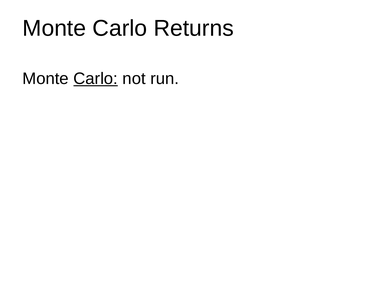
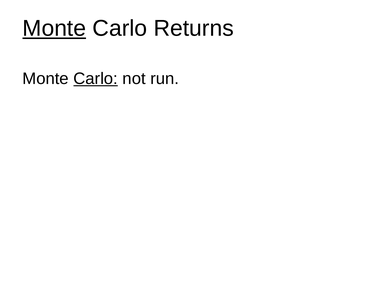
Monte underline: none -> present (54, 28)
